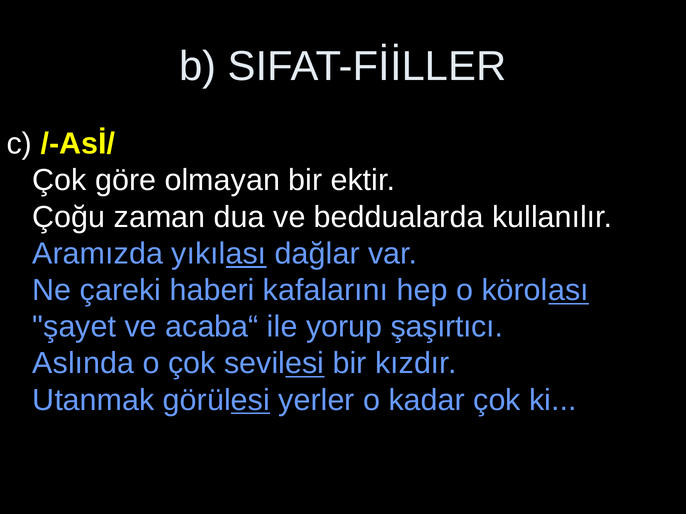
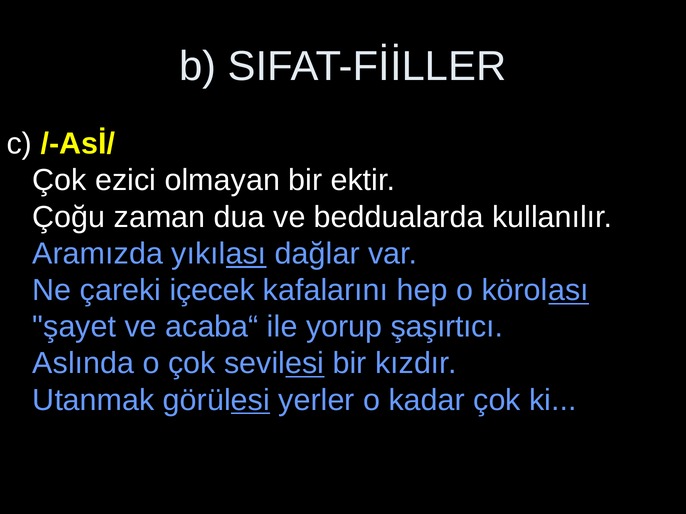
göre: göre -> ezici (126, 181)
haberi: haberi -> içecek (212, 290)
